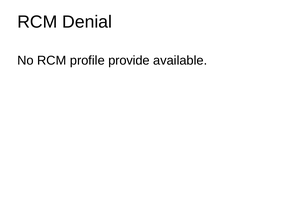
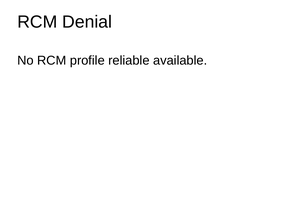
provide: provide -> reliable (129, 60)
